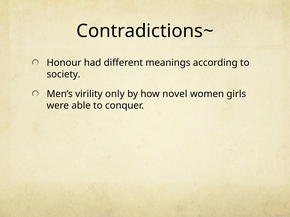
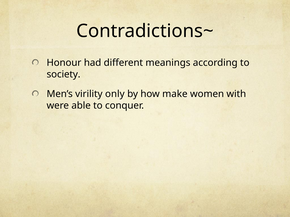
novel: novel -> make (175, 94)
girls: girls -> with (236, 94)
